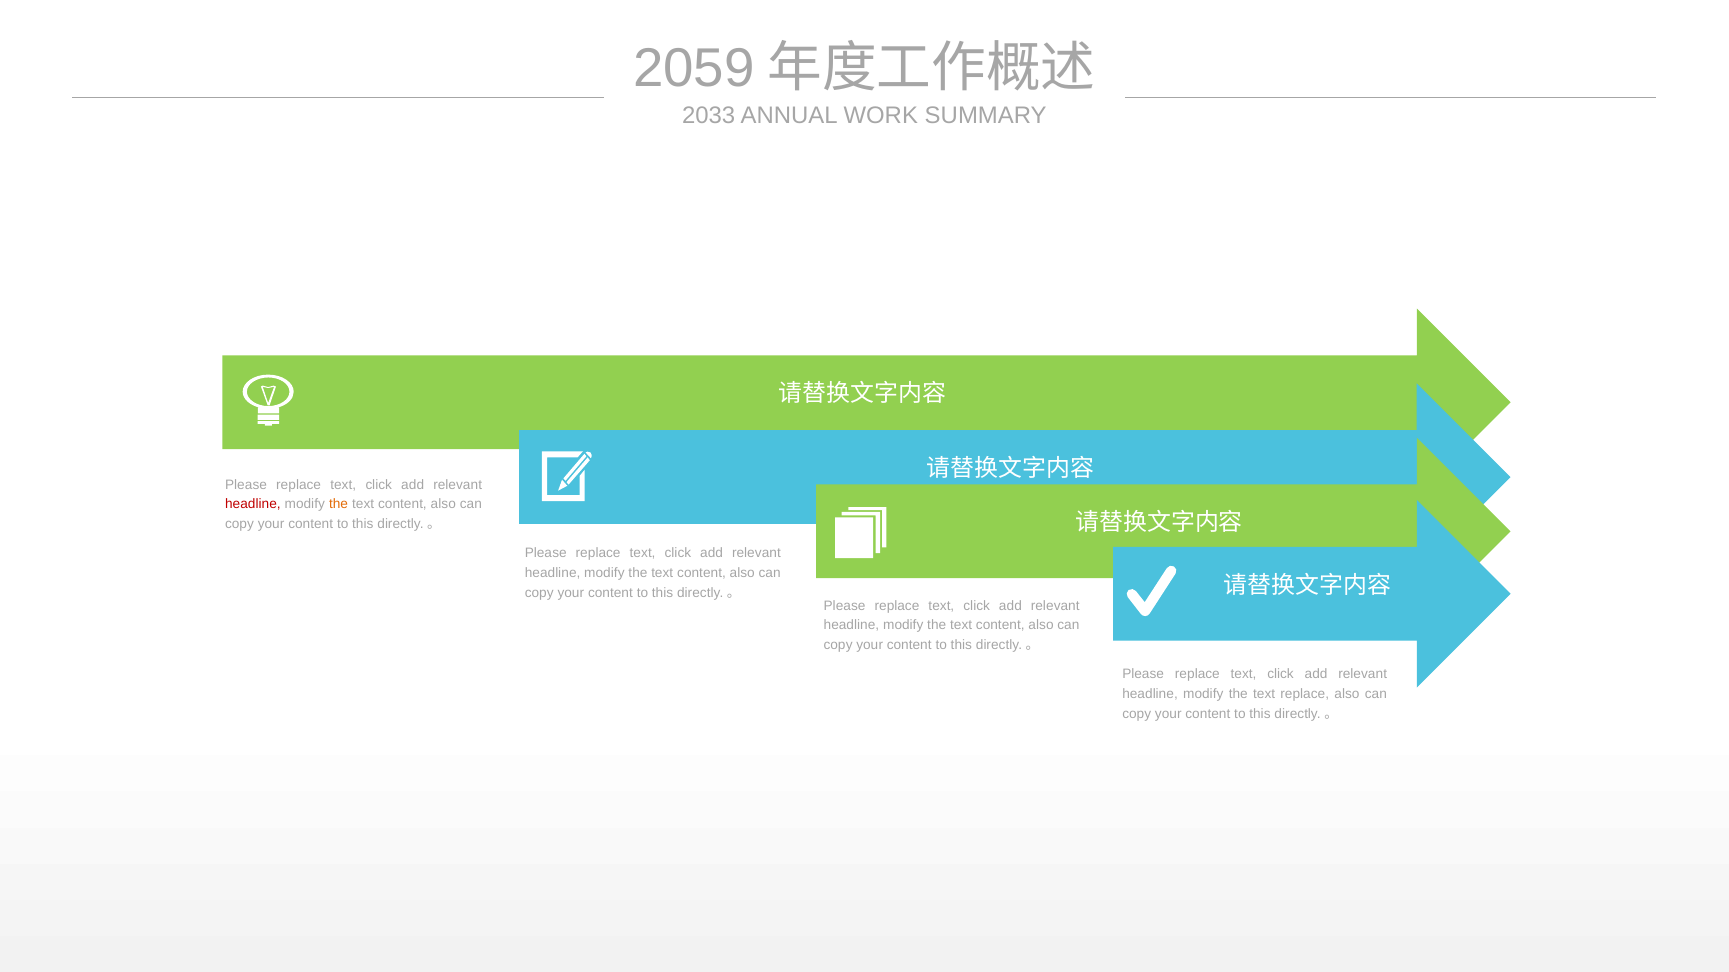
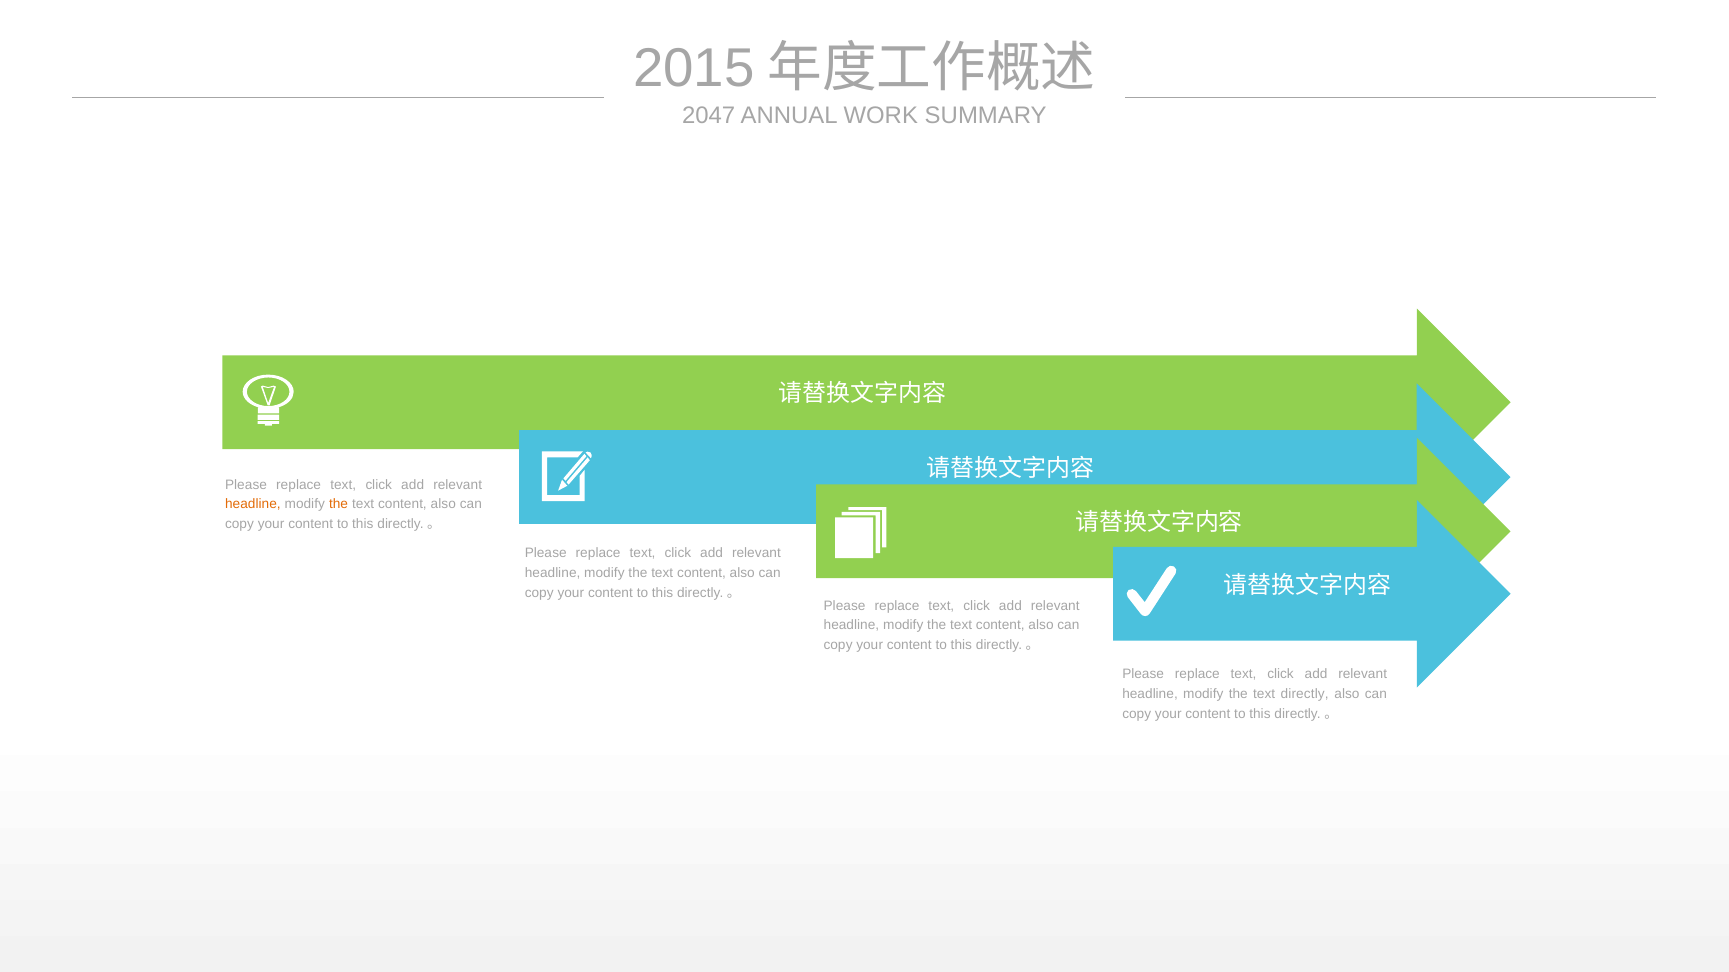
2059: 2059 -> 2015 (694, 68)
2033: 2033 -> 2047 (709, 116)
headline colour: red -> orange (253, 504)
text replace: replace -> directly (1305, 694)
